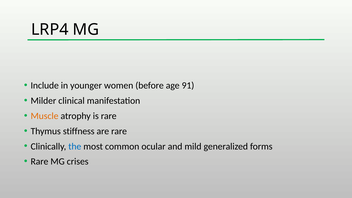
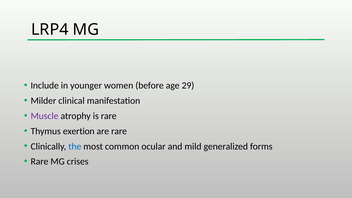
91: 91 -> 29 (188, 86)
Muscle colour: orange -> purple (45, 116)
stiffness: stiffness -> exertion (79, 131)
